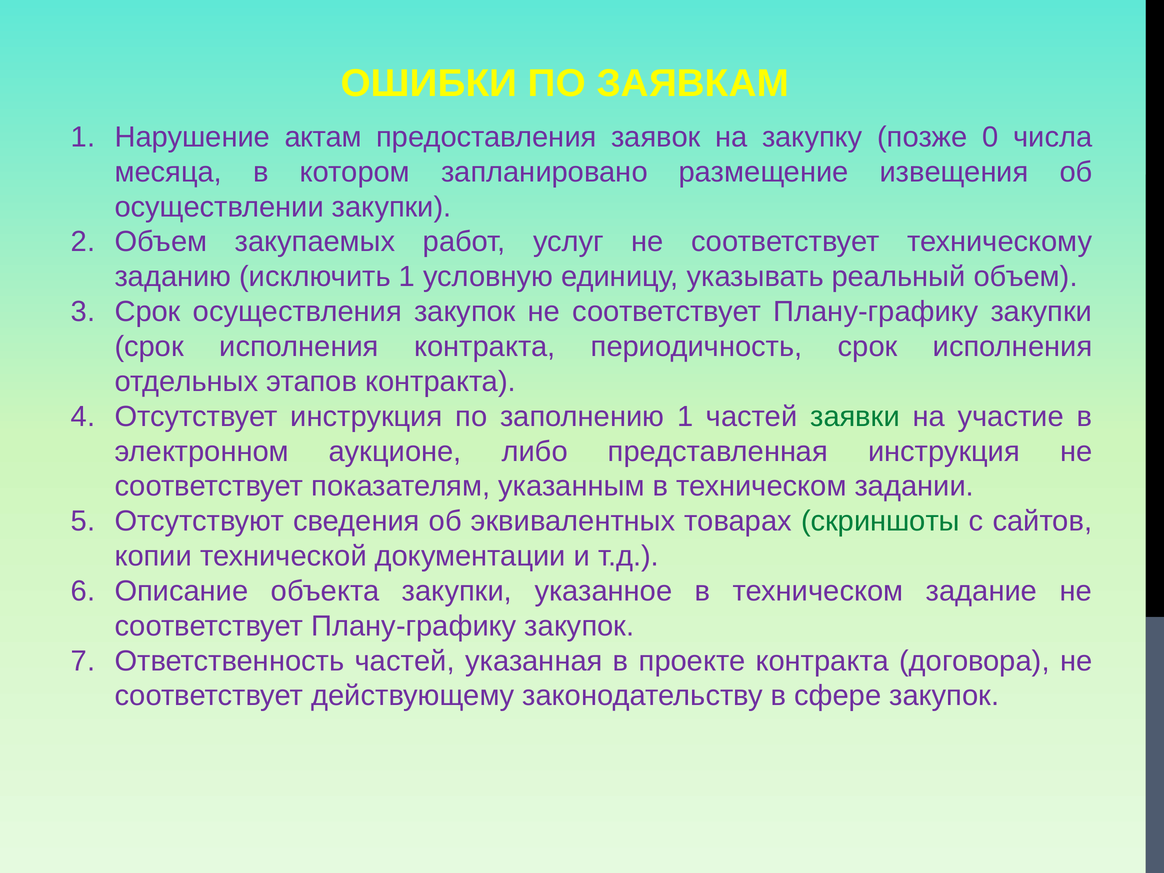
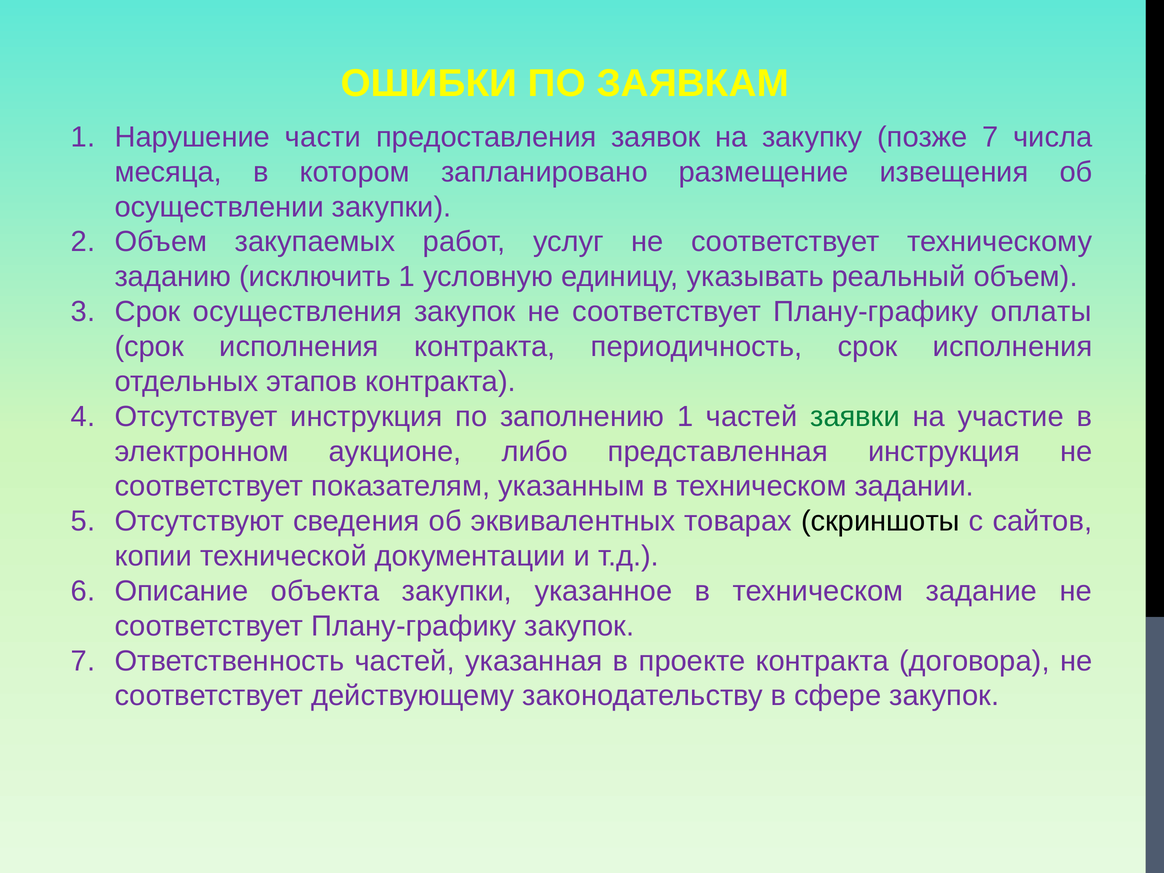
актам: актам -> части (323, 137)
позже 0: 0 -> 7 (990, 137)
Плану-графику закупки: закупки -> оплаты (1041, 312)
скриншоты colour: green -> black (880, 521)
